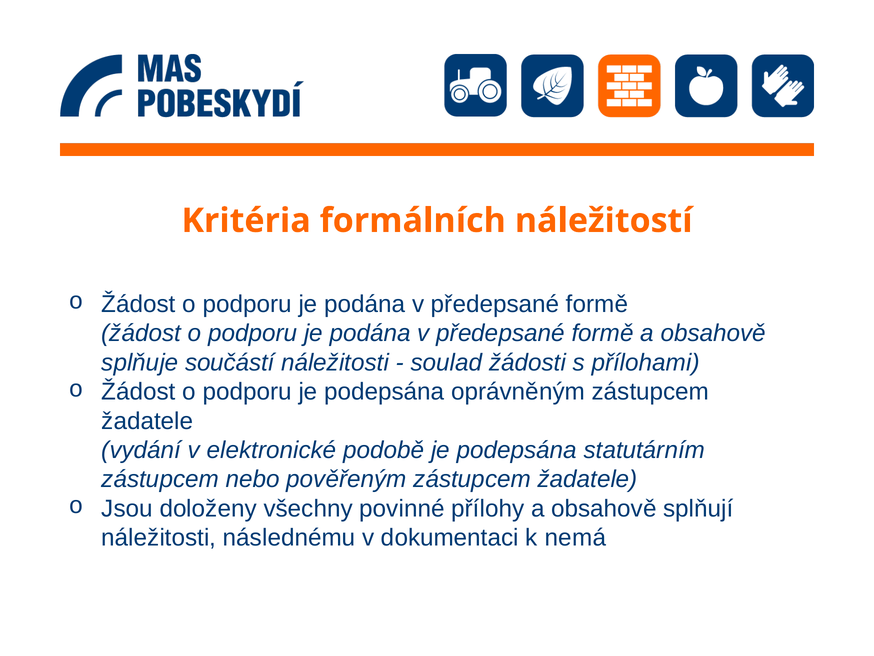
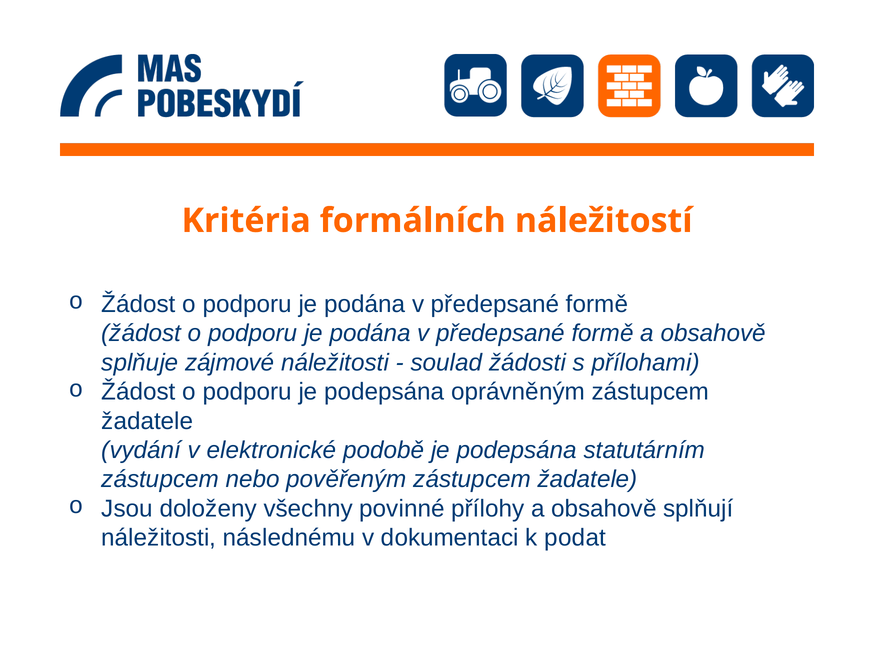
součástí: součástí -> zájmové (230, 362)
nemá: nemá -> podat (575, 537)
